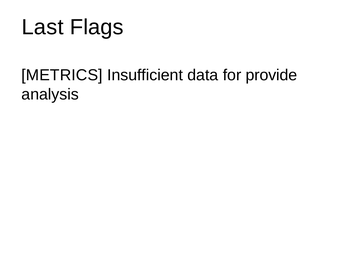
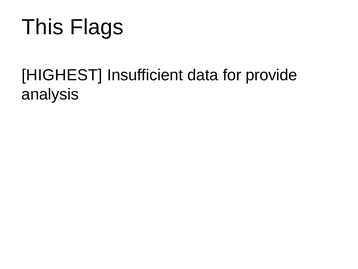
Last: Last -> This (43, 27)
METRICS: METRICS -> HIGHEST (62, 75)
